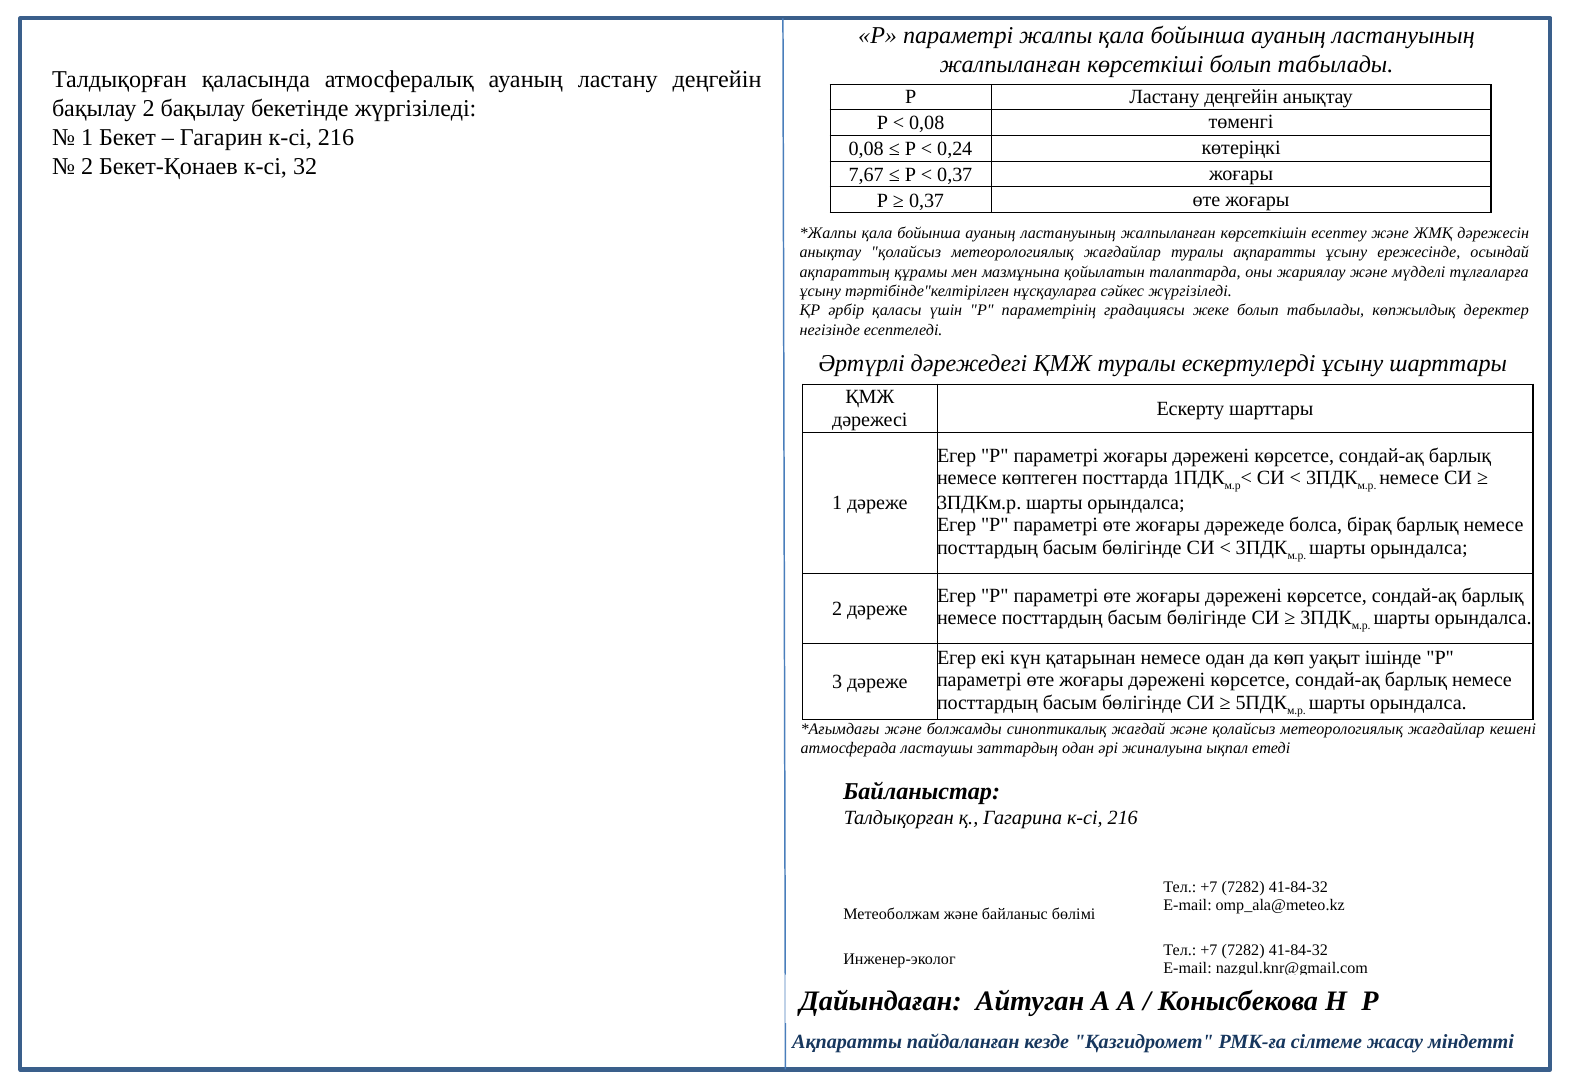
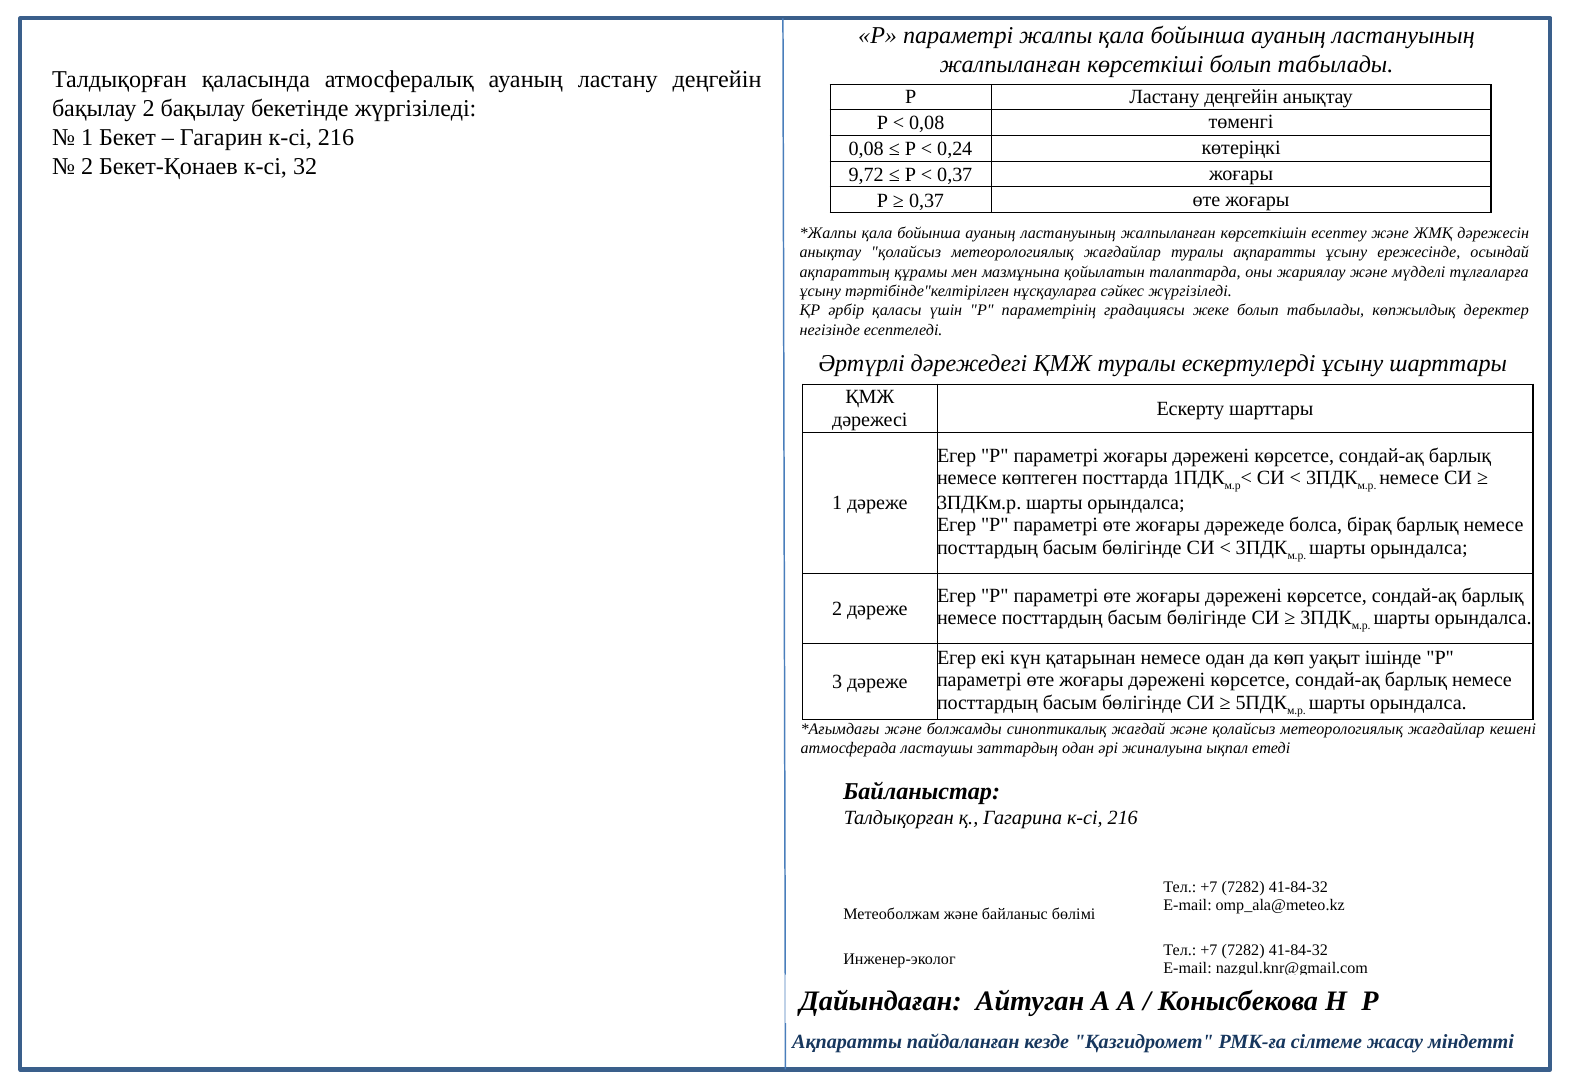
7,67: 7,67 -> 9,72 (866, 175)
